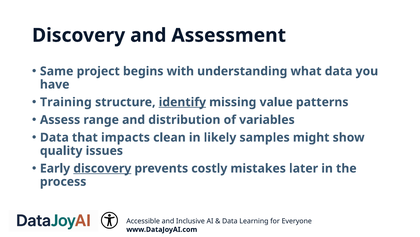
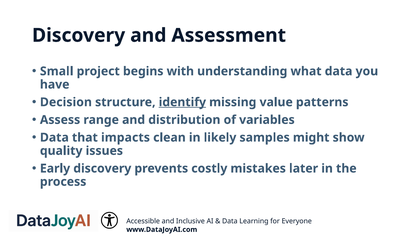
Same: Same -> Small (57, 71)
Training: Training -> Decision (66, 102)
discovery underline: present -> none (102, 168)
